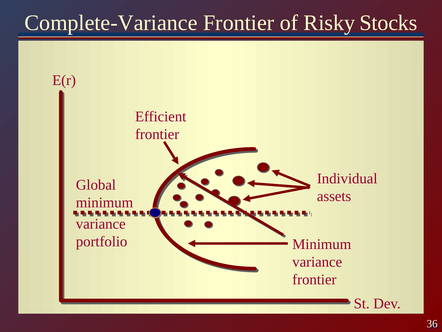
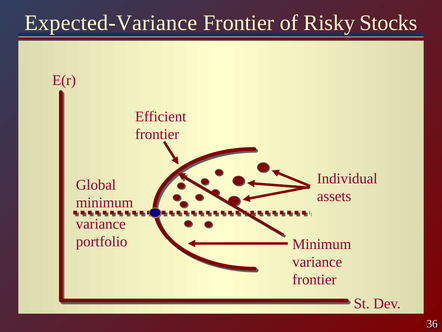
Complete-Variance: Complete-Variance -> Expected-Variance (111, 23)
